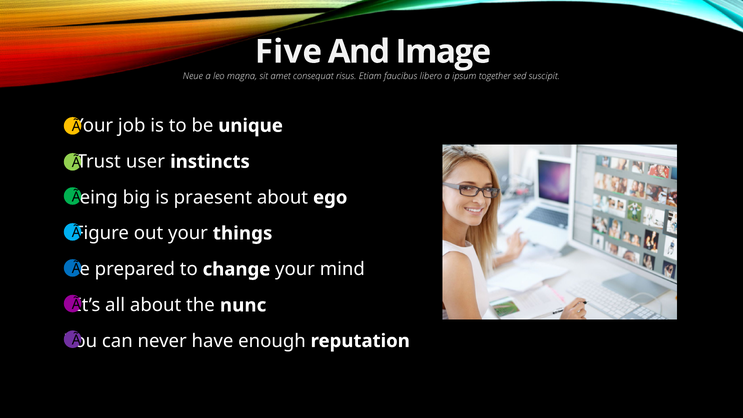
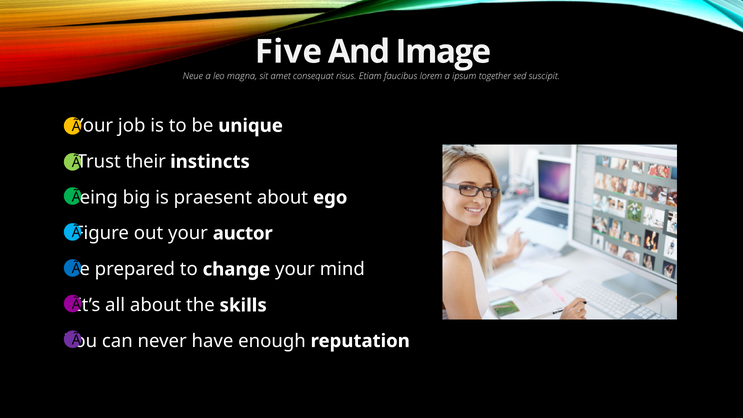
libero: libero -> lorem (431, 76)
user: user -> their (146, 162)
things: things -> auctor (243, 233)
nunc: nunc -> skills (243, 305)
